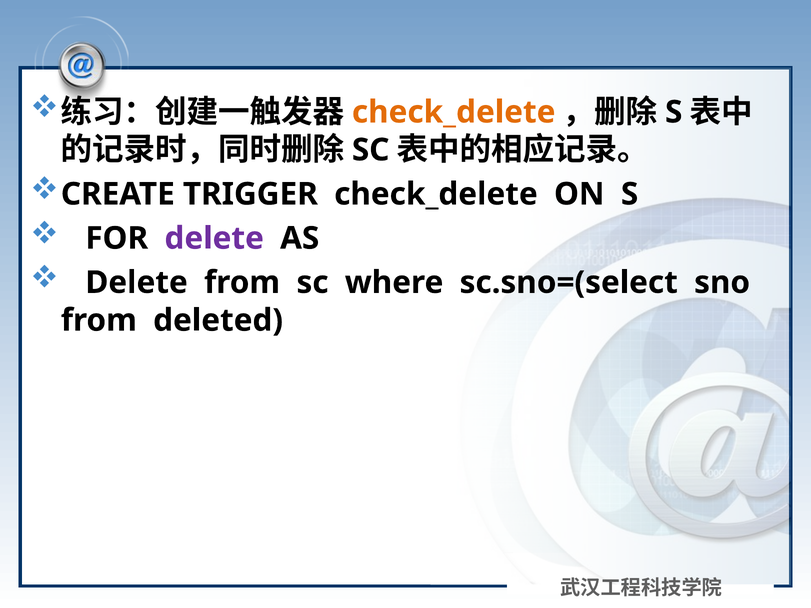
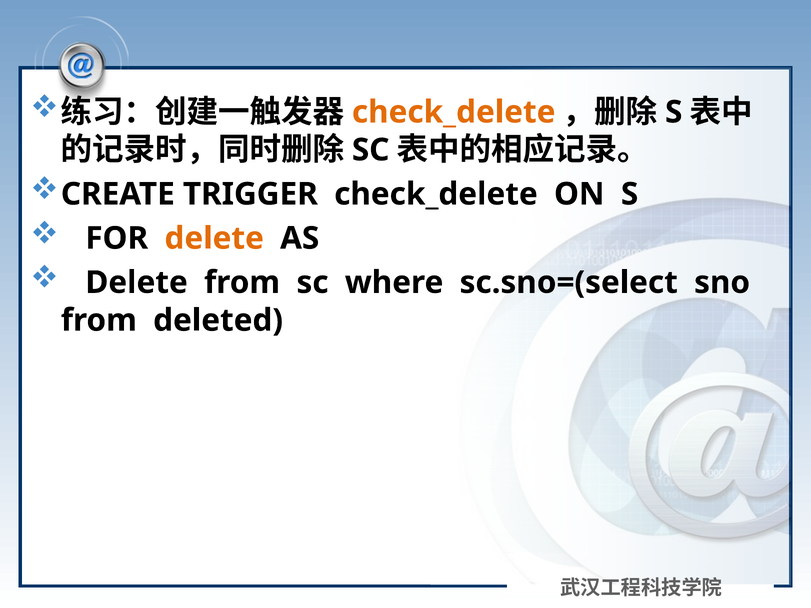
delete colour: purple -> orange (214, 238)
